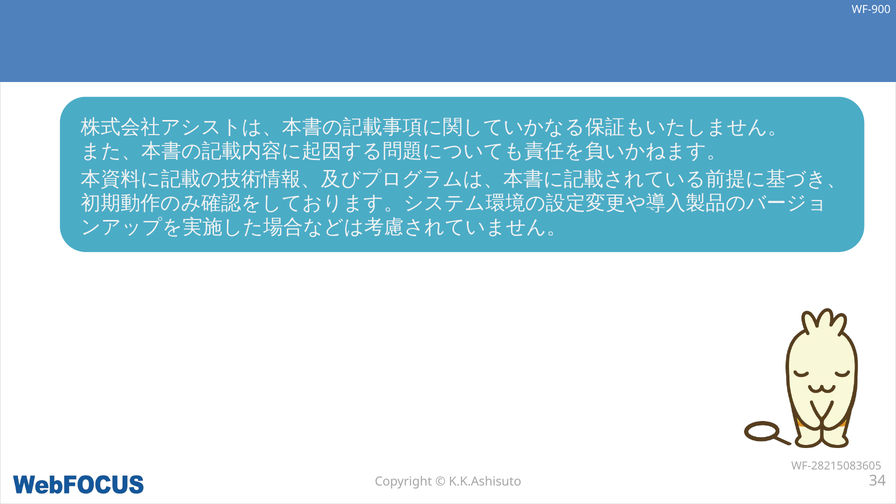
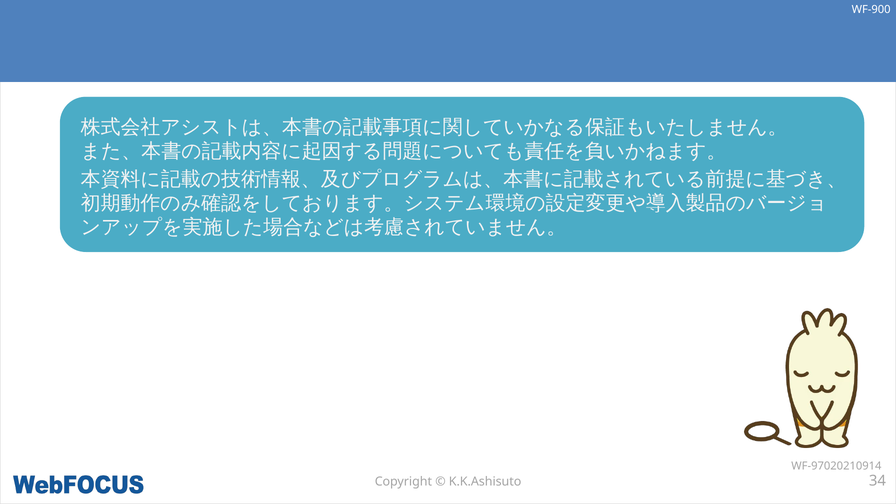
WF-28215083605: WF-28215083605 -> WF-97020210914 (836, 466)
